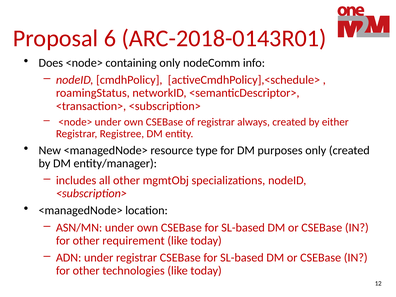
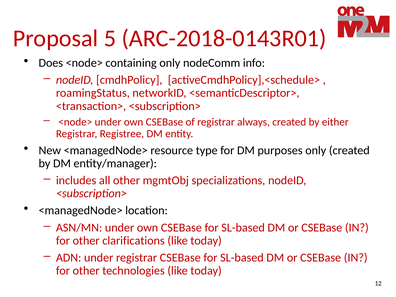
6: 6 -> 5 (110, 38)
requirement: requirement -> clarifications (133, 241)
